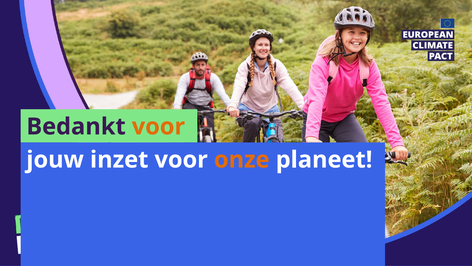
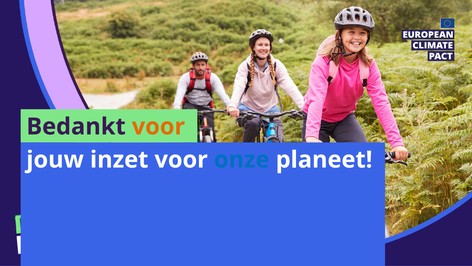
onze colour: orange -> blue (242, 159)
